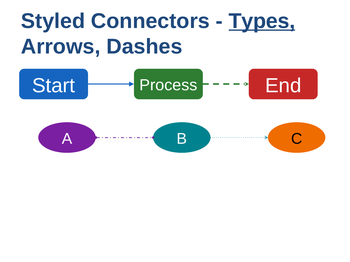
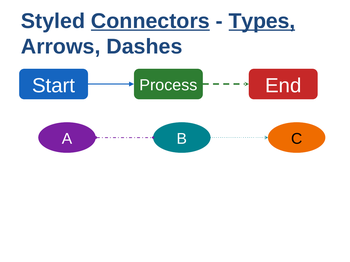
Connectors underline: none -> present (150, 21)
